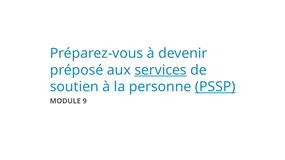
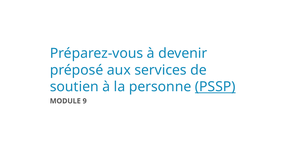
services underline: present -> none (161, 70)
